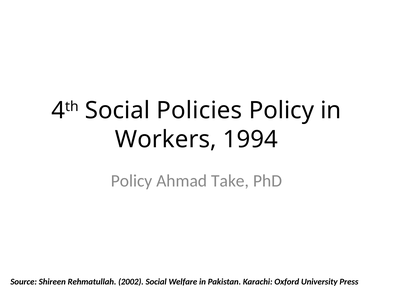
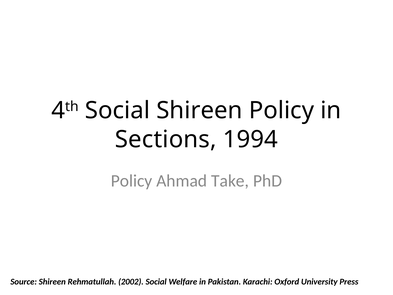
Social Policies: Policies -> Shireen (199, 110)
Workers: Workers -> Sections (166, 139)
